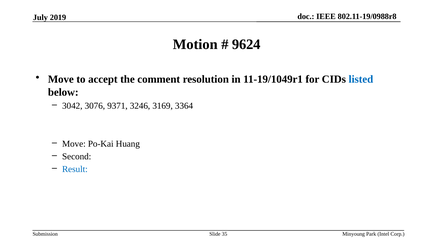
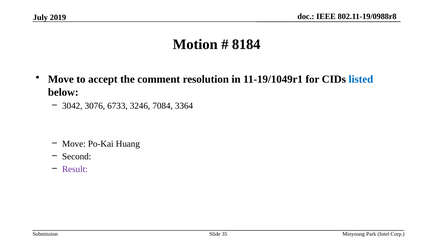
9624: 9624 -> 8184 (246, 44)
9371: 9371 -> 6733 (117, 106)
3169: 3169 -> 7084 (163, 106)
Result colour: blue -> purple (75, 169)
